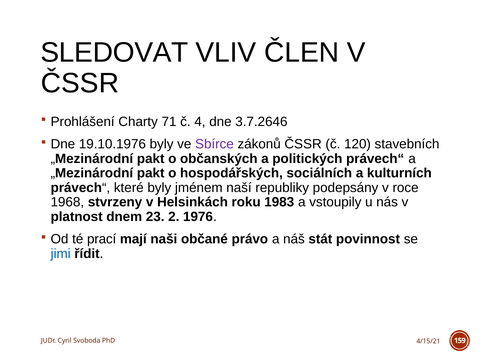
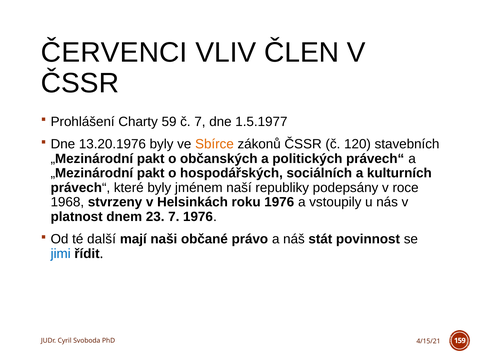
SLEDOVAT: SLEDOVAT -> ČERVENCI (114, 53)
71: 71 -> 59 (169, 121)
č 4: 4 -> 7 (200, 121)
3.7.2646: 3.7.2646 -> 1.5.1977 (261, 121)
19.10.1976: 19.10.1976 -> 13.20.1976 (112, 144)
Sbírce colour: purple -> orange (214, 144)
roku 1983: 1983 -> 1976 (279, 202)
23 2: 2 -> 7 (174, 216)
prací: prací -> další (102, 239)
